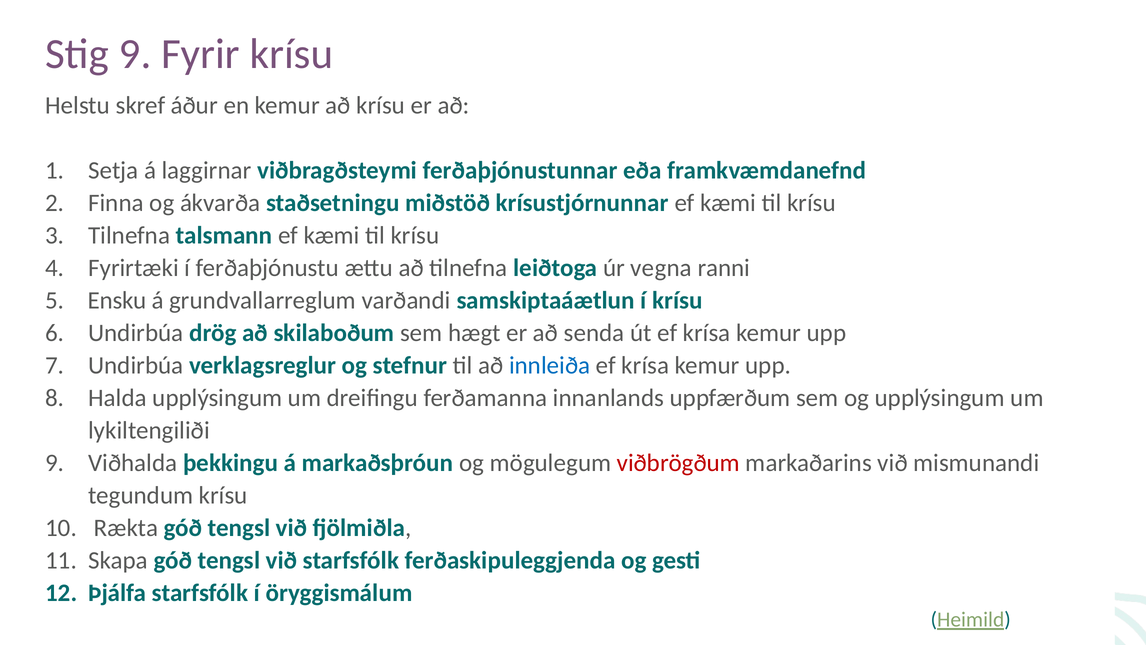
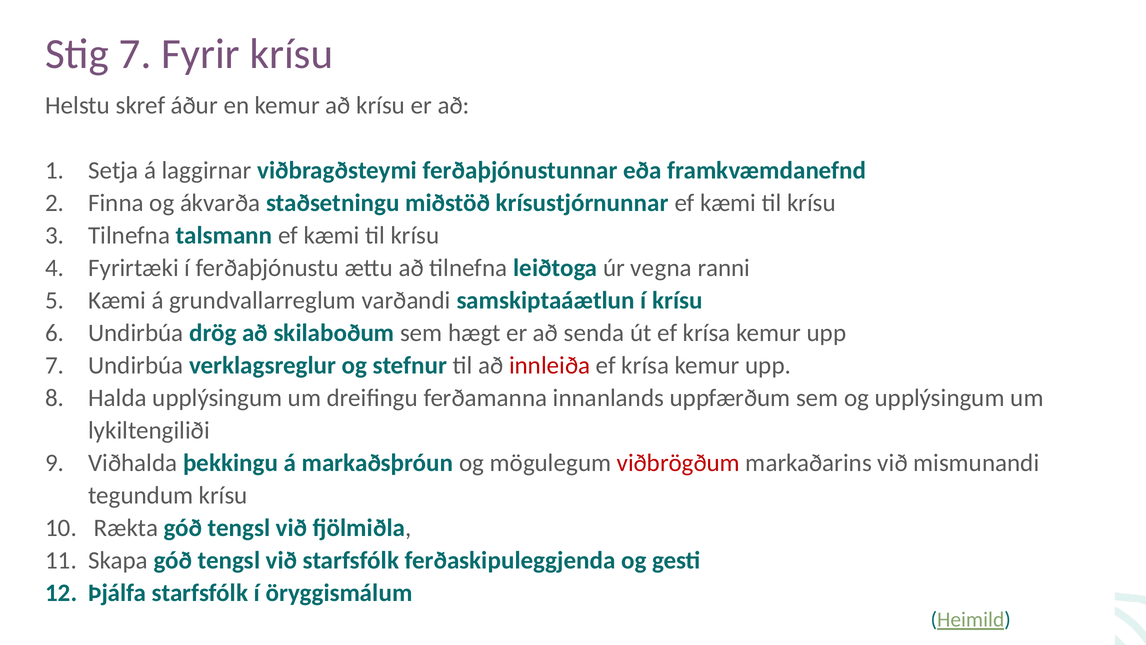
Stig 9: 9 -> 7 (135, 54)
Ensku: Ensku -> Kæmi (117, 300)
innleiða colour: blue -> red (550, 365)
